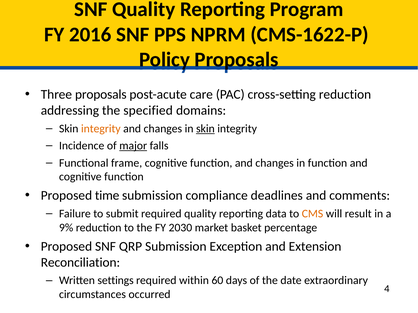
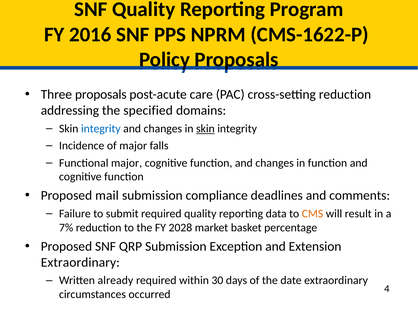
integrity colour: orange -> blue (101, 129)
major underline: present -> none (133, 146)
Functional frame: frame -> major (127, 163)
time: time -> mail (107, 196)
9%: 9% -> 7% (66, 228)
2030: 2030 -> 2028 (180, 228)
Reconciliation: Reconciliation -> Extraordinary (80, 263)
settings: settings -> already (115, 281)
60: 60 -> 30 (217, 281)
